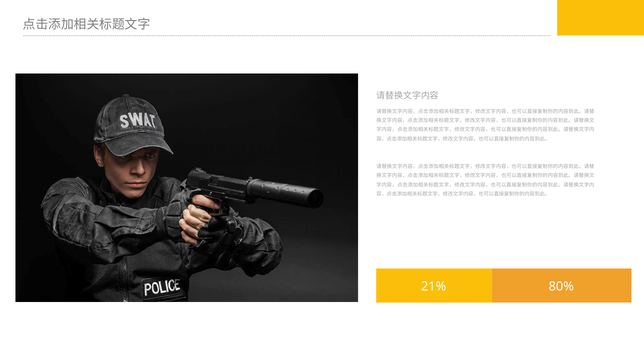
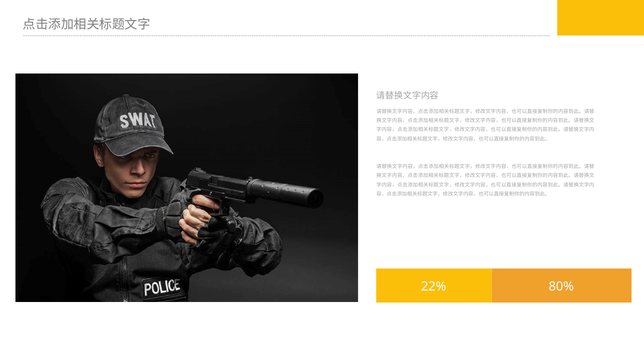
21%: 21% -> 22% (434, 287)
